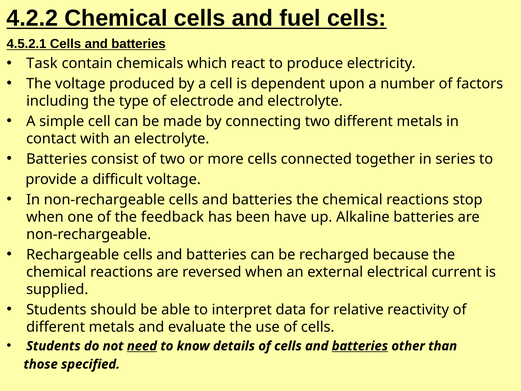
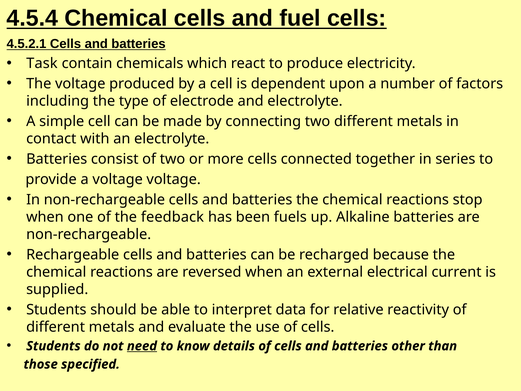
4.2.2: 4.2.2 -> 4.5.4 (32, 18)
a difficult: difficult -> voltage (118, 179)
have: have -> fuels (290, 217)
batteries underline: present -> none (360, 346)
